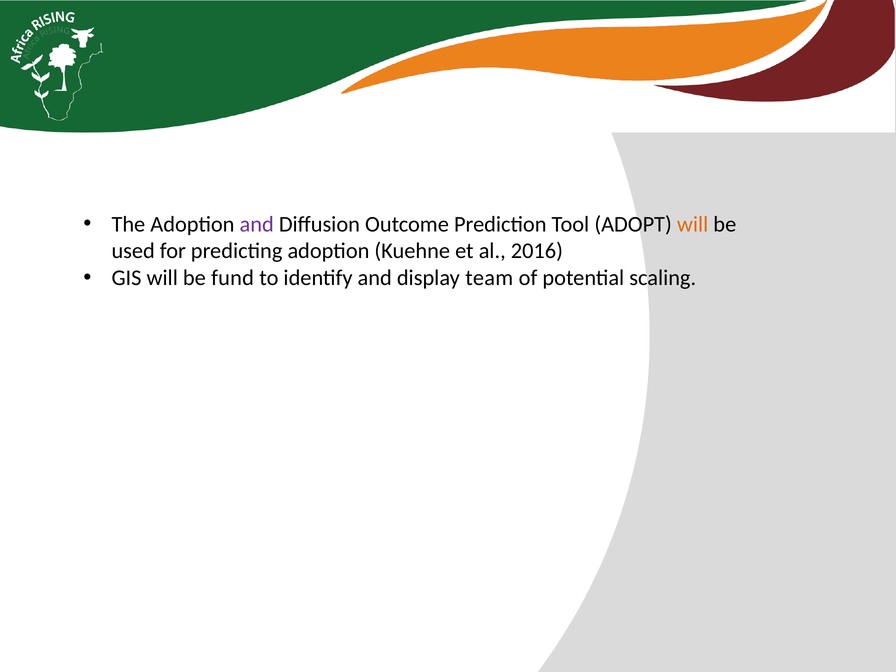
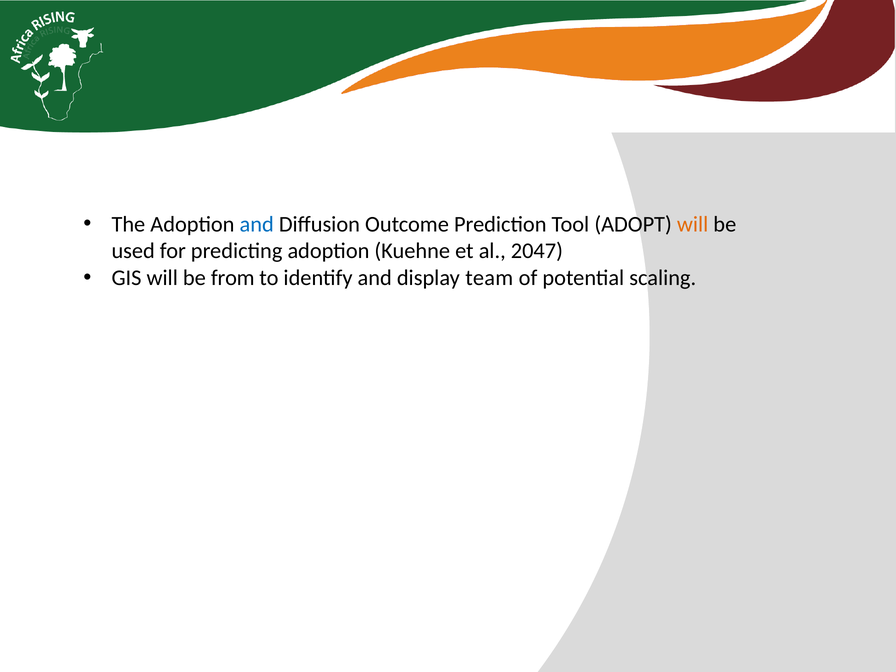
and colour: purple -> blue (257, 224)
2016: 2016 -> 2047 (537, 251)
fund: fund -> from (233, 278)
